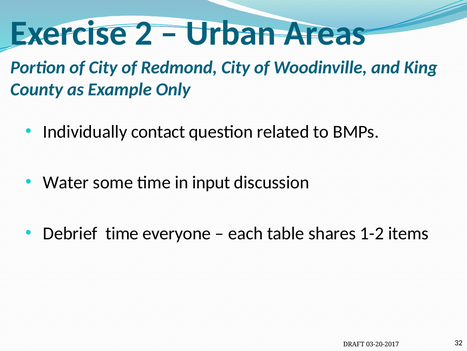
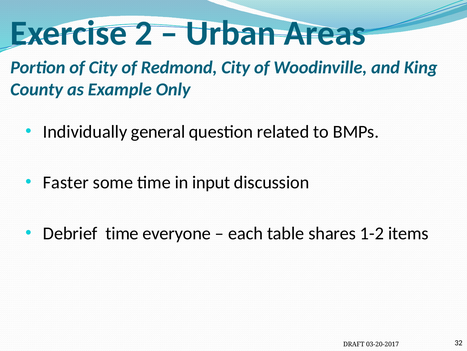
contact: contact -> general (158, 131)
Water: Water -> Faster (66, 182)
